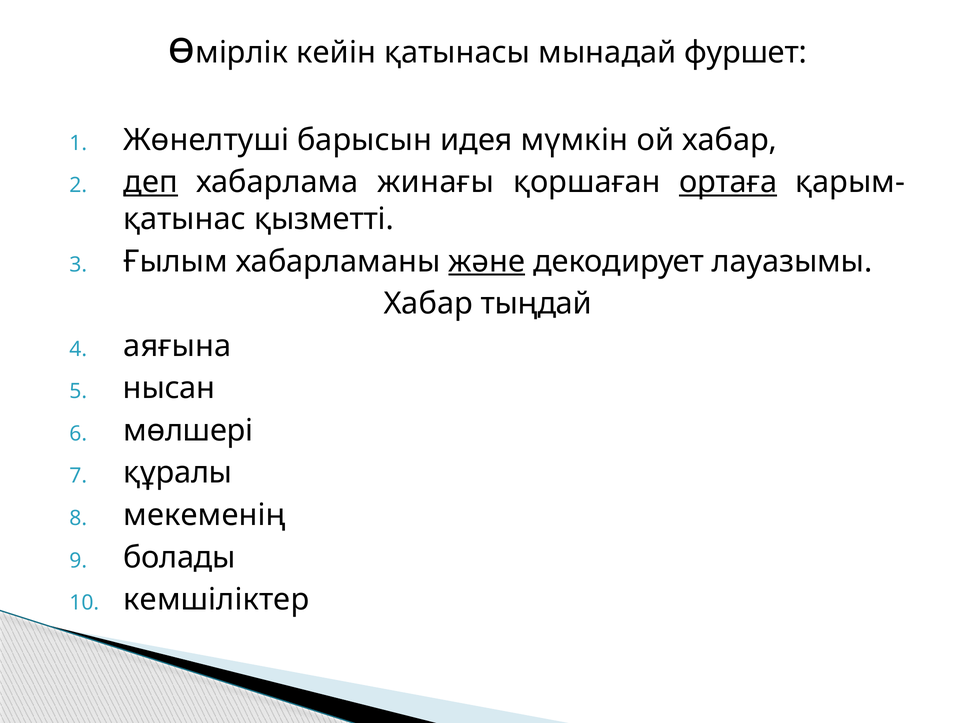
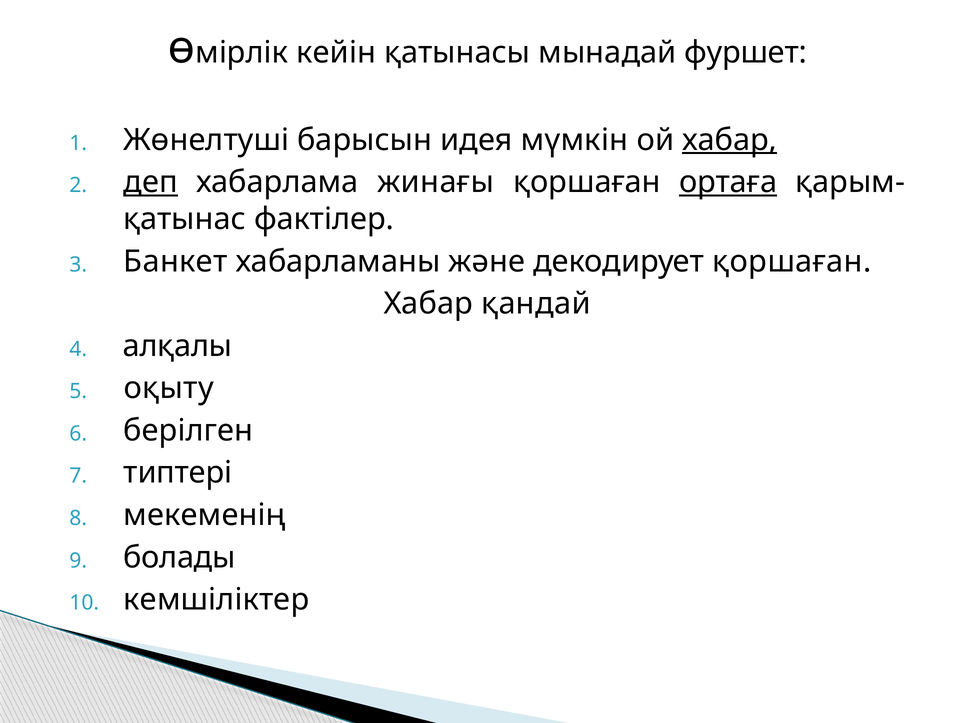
хабар underline: none -> present (730, 140)
қызметті: қызметті -> фактілер (324, 219)
Ғылым: Ғылым -> Банкет (175, 261)
және underline: present -> none (487, 261)
декодирует лауазымы: лауазымы -> қоршаған (792, 261)
тыңдай: тыңдай -> қандай (536, 304)
аяғына: аяғына -> алқалы (178, 346)
нысан: нысан -> оқыту (169, 388)
мөлшері: мөлшері -> берілген (188, 431)
құралы: құралы -> типтері (178, 473)
